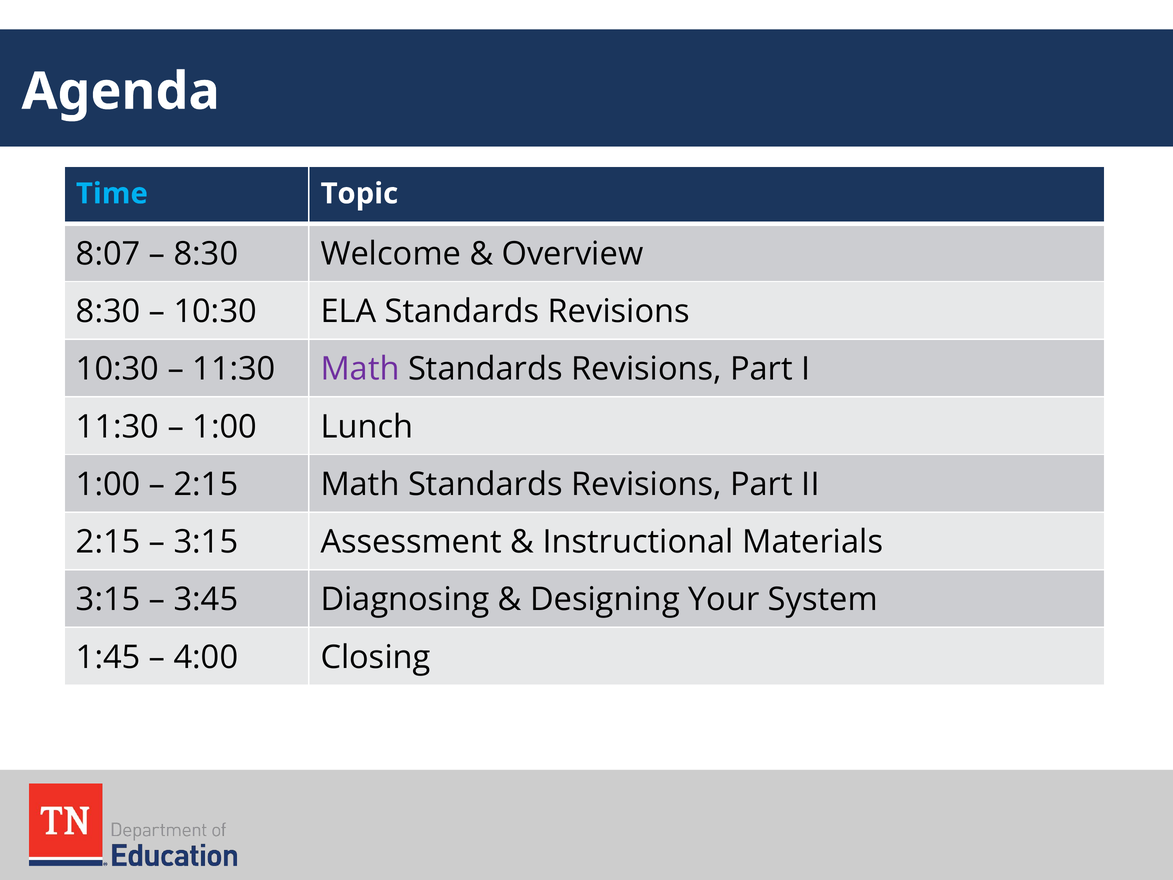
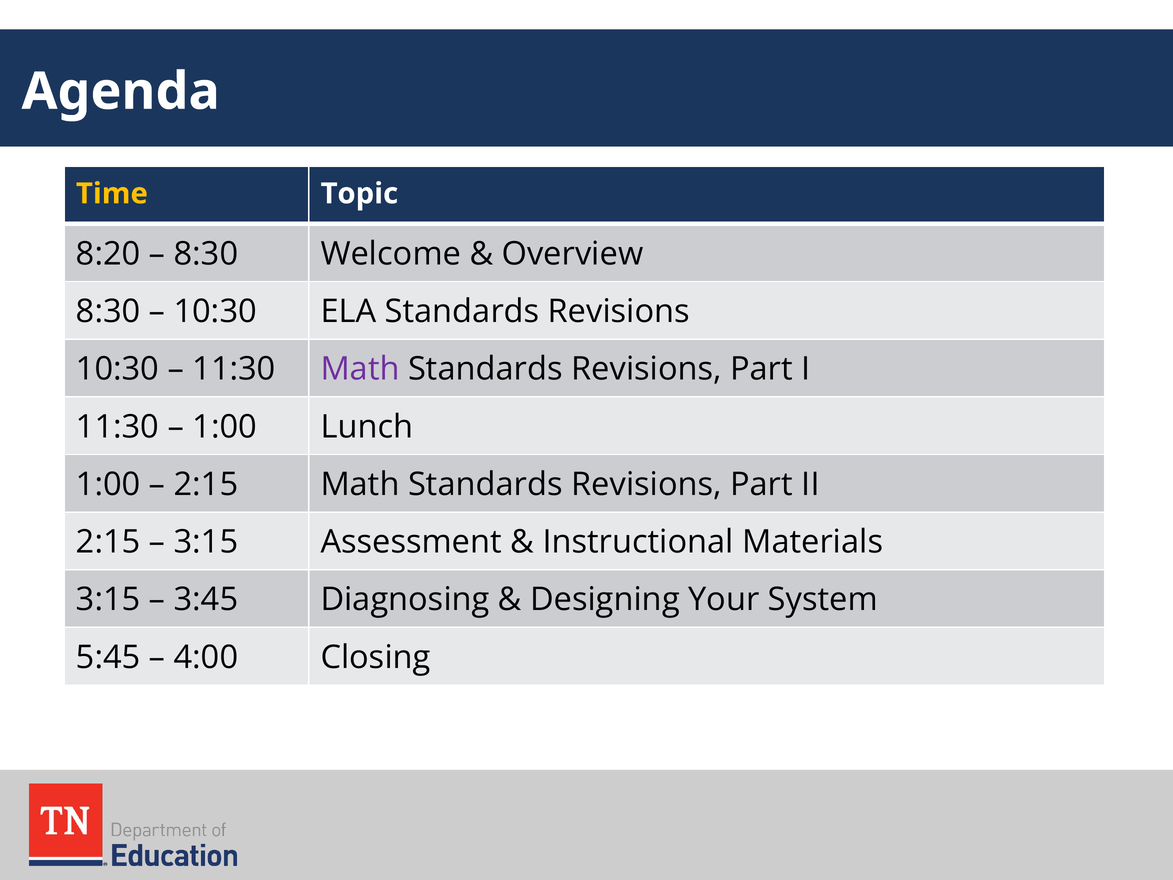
Time colour: light blue -> yellow (112, 194)
8:07: 8:07 -> 8:20 (108, 254)
1:45: 1:45 -> 5:45 (108, 657)
